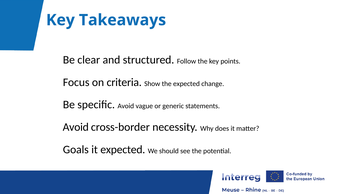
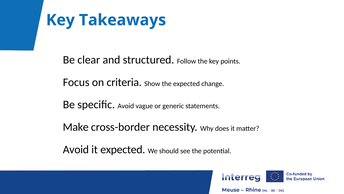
Avoid: Avoid -> Make (76, 127)
Goals: Goals -> Avoid (76, 149)
